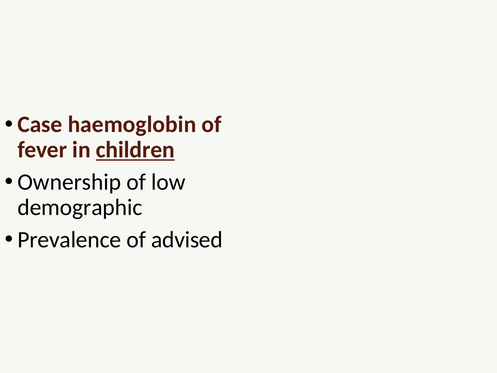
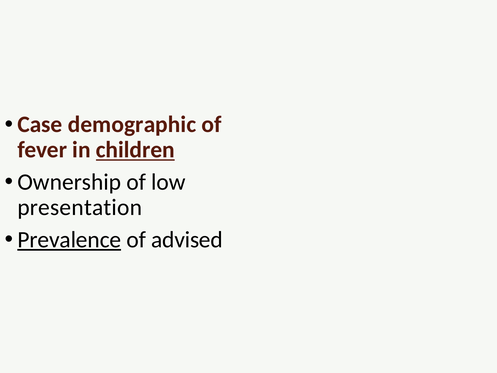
haemoglobin: haemoglobin -> demographic (132, 124)
demographic: demographic -> presentation (80, 207)
Prevalence underline: none -> present (69, 240)
